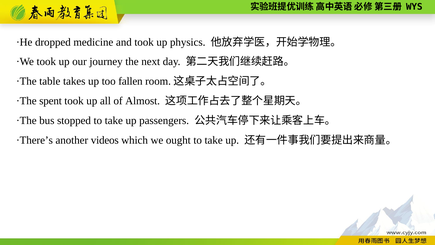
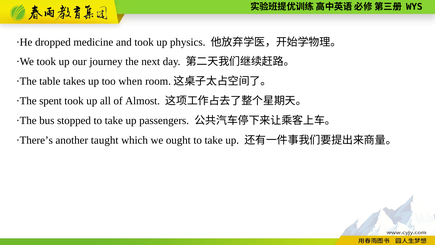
fallen: fallen -> when (130, 81)
videos: videos -> taught (105, 140)
